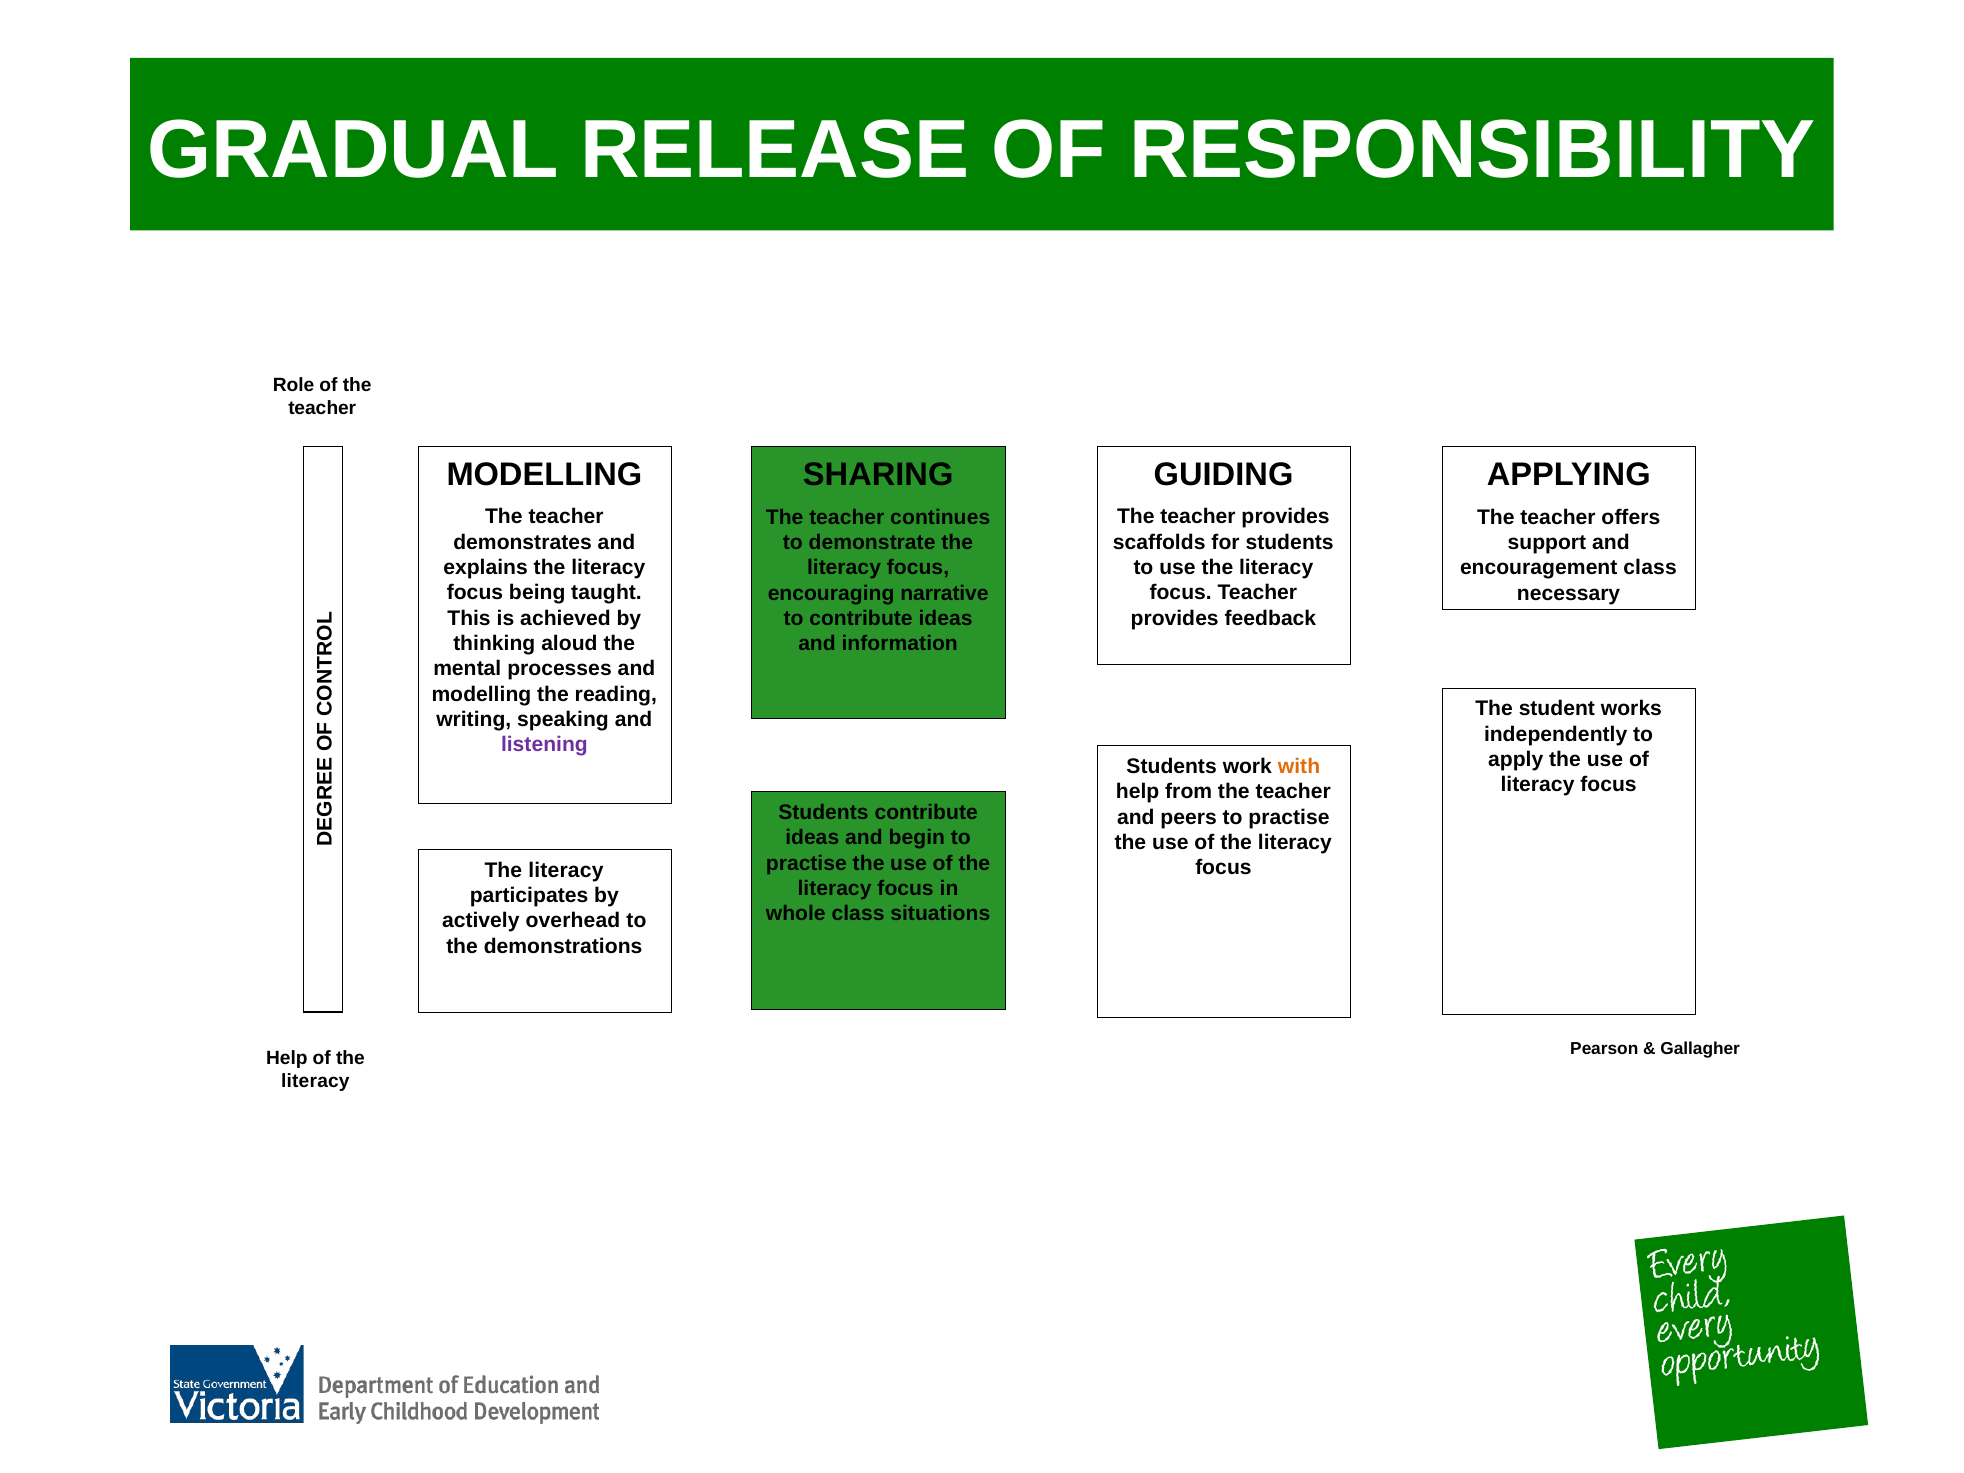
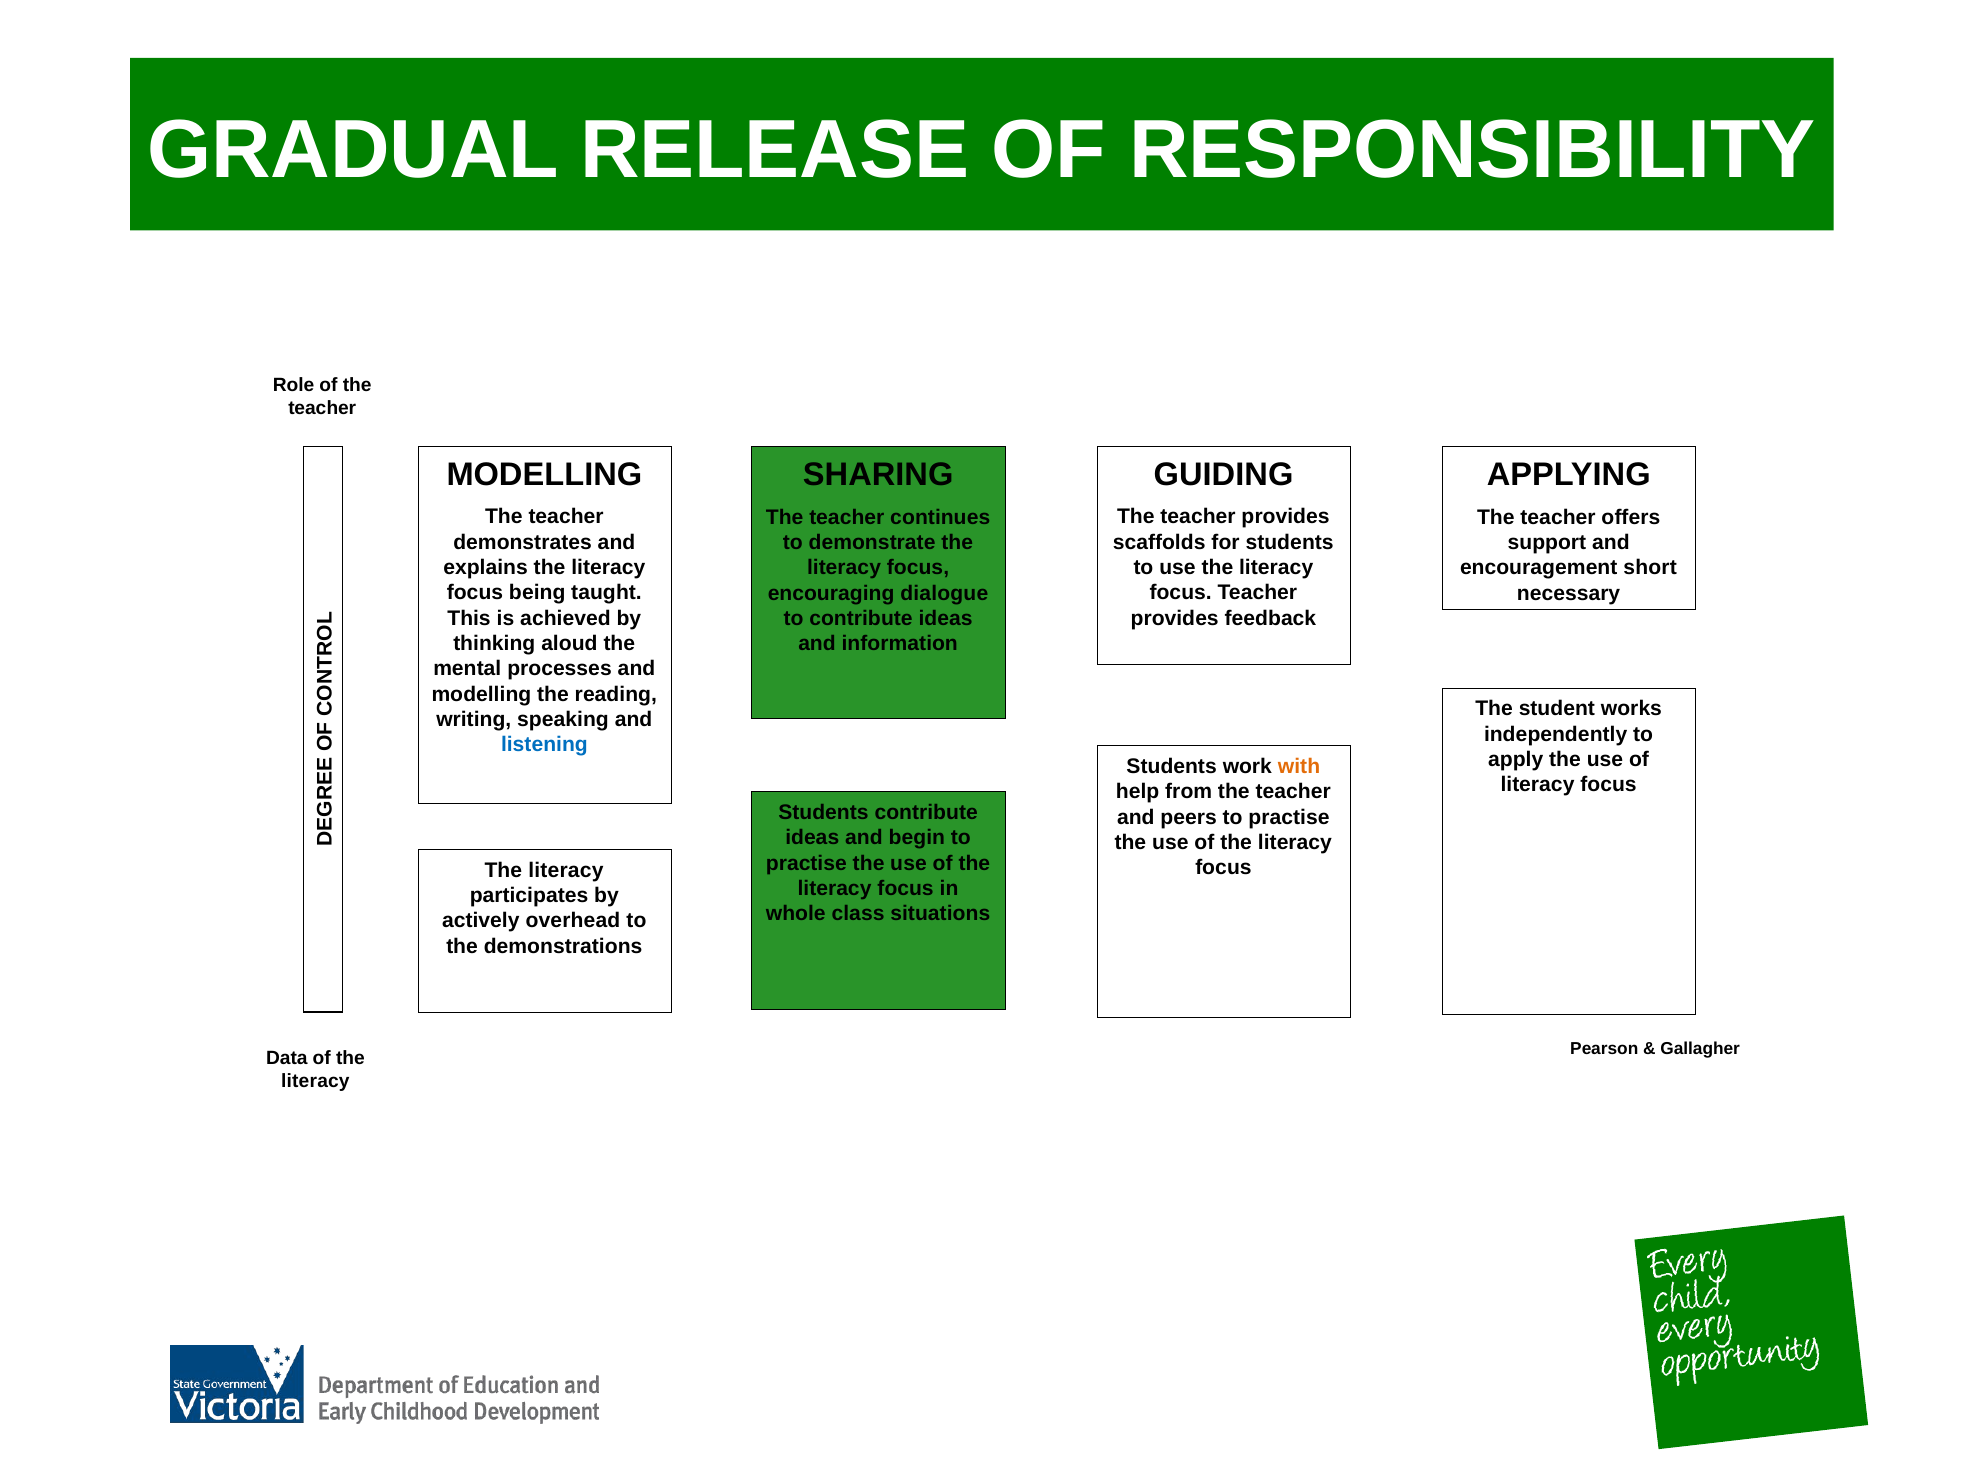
encouragement class: class -> short (1650, 568)
narrative: narrative -> dialogue (944, 593)
listening colour: purple -> blue (544, 745)
Help: Help -> Data (287, 1059)
